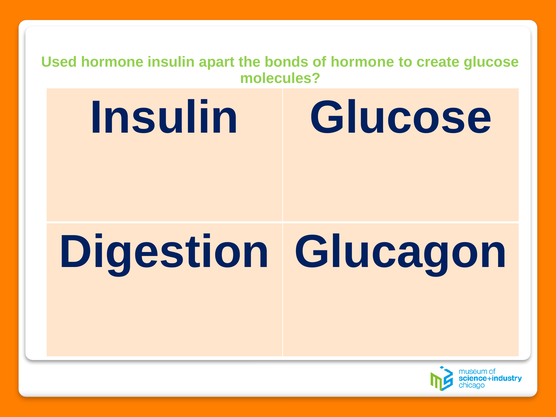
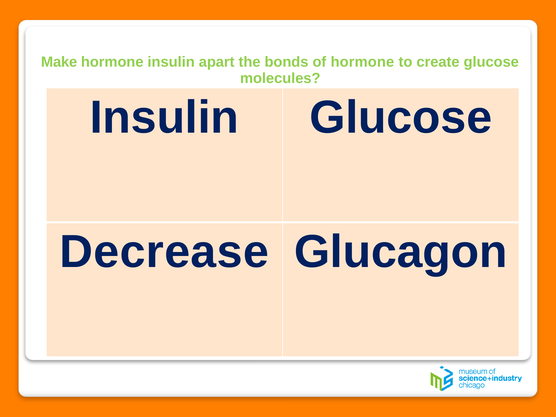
Used: Used -> Make (59, 62)
Digestion: Digestion -> Decrease (164, 252)
